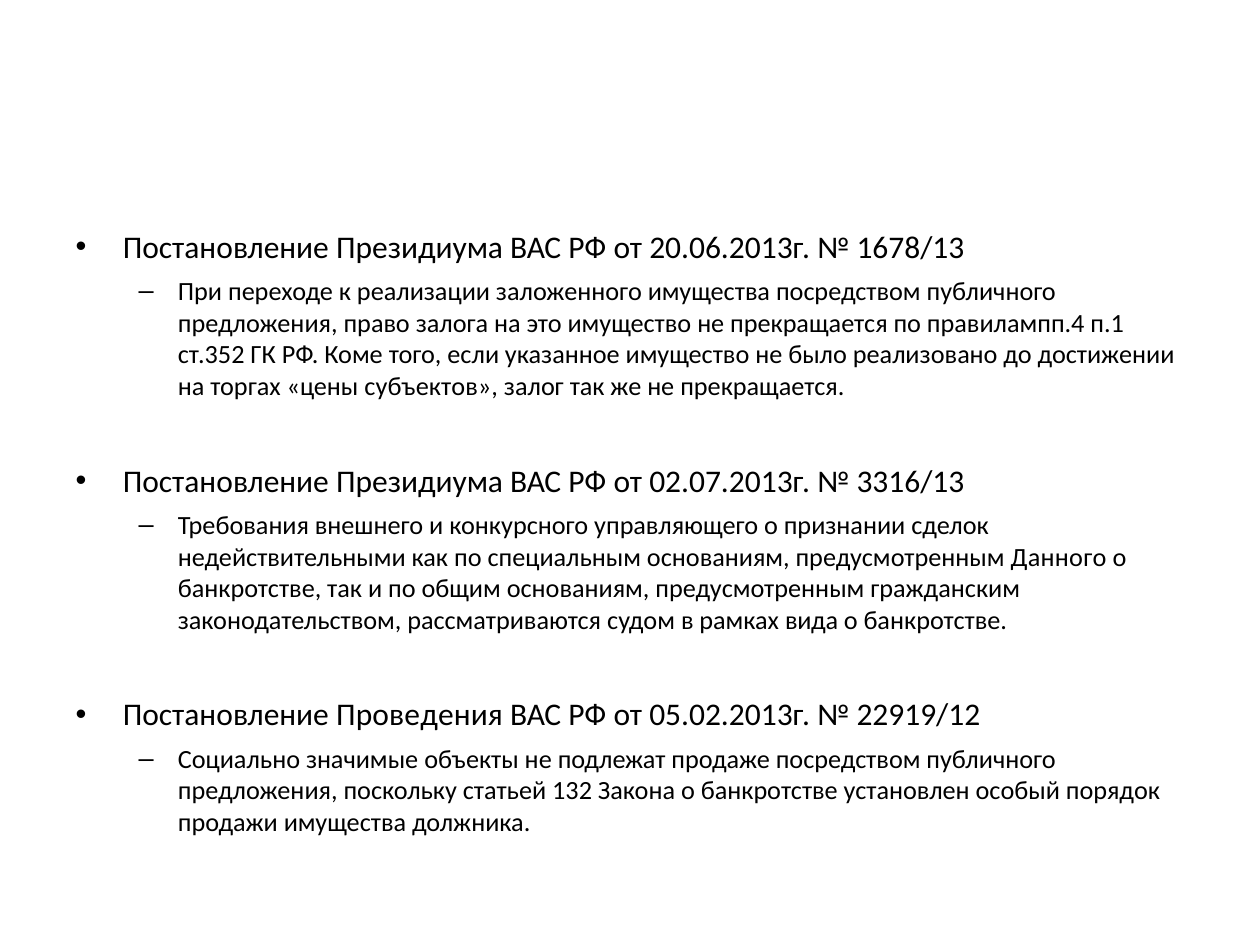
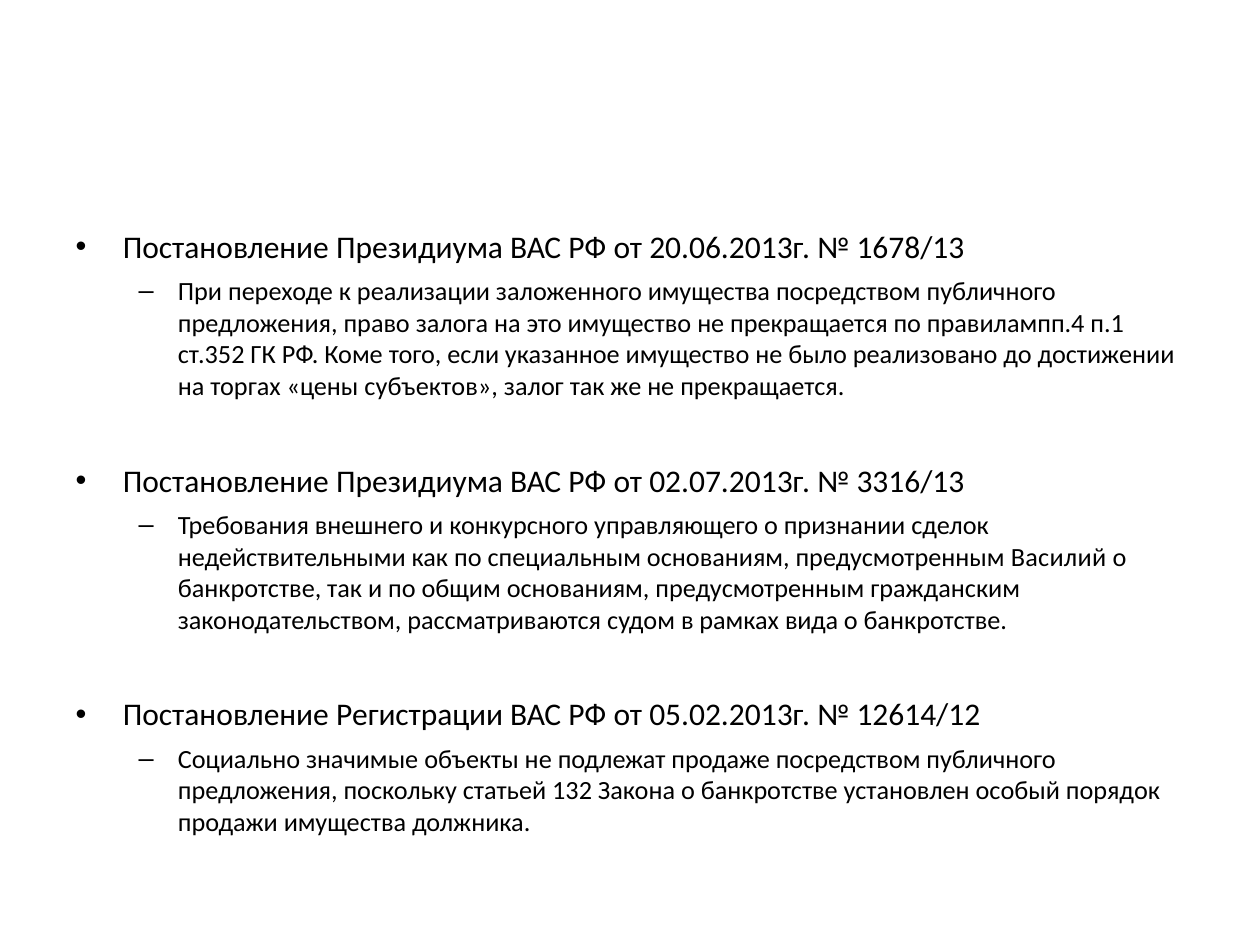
Данного: Данного -> Василий (1059, 557)
Проведения: Проведения -> Регистрации (420, 716)
22919/12: 22919/12 -> 12614/12 (918, 716)
